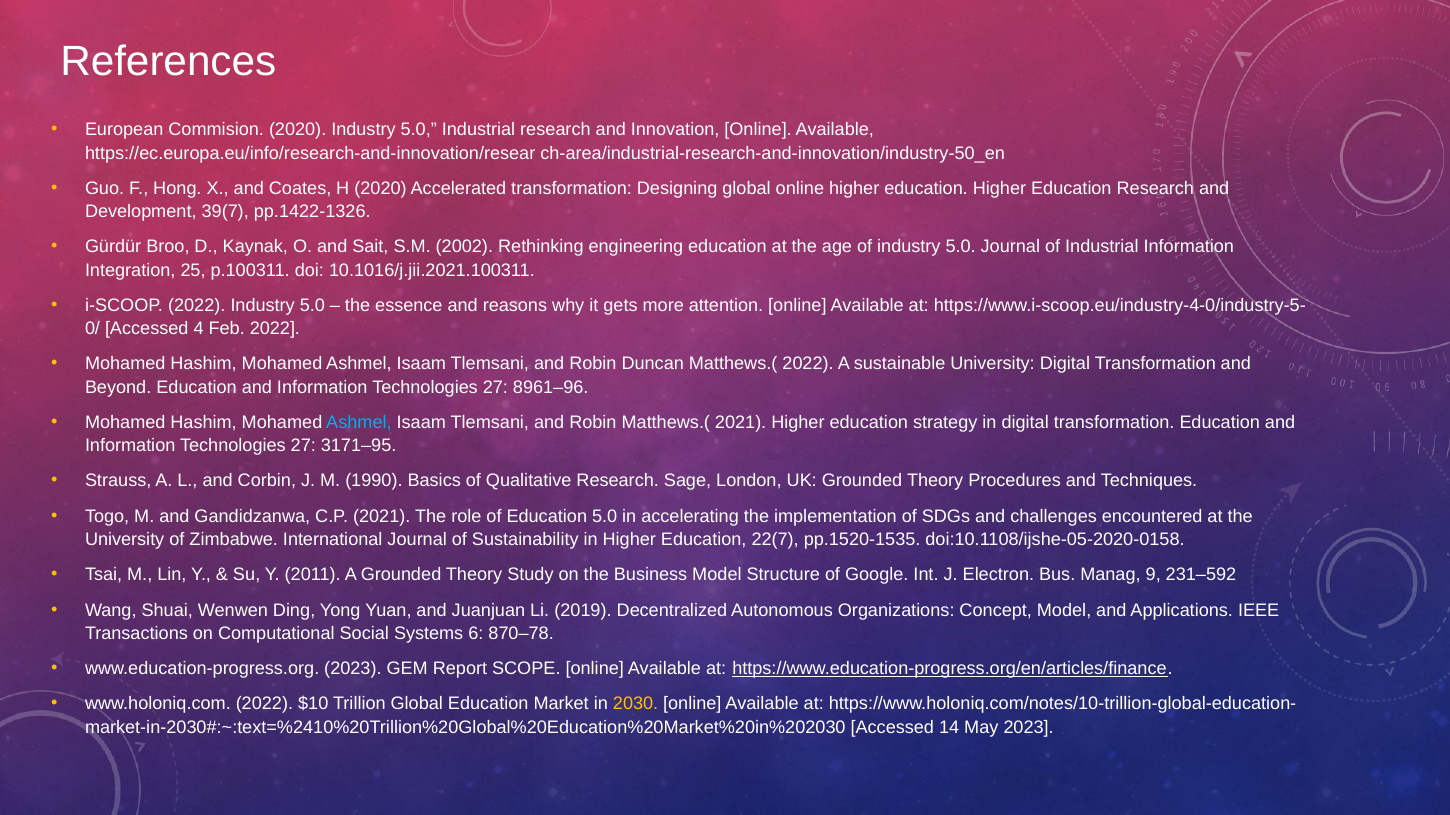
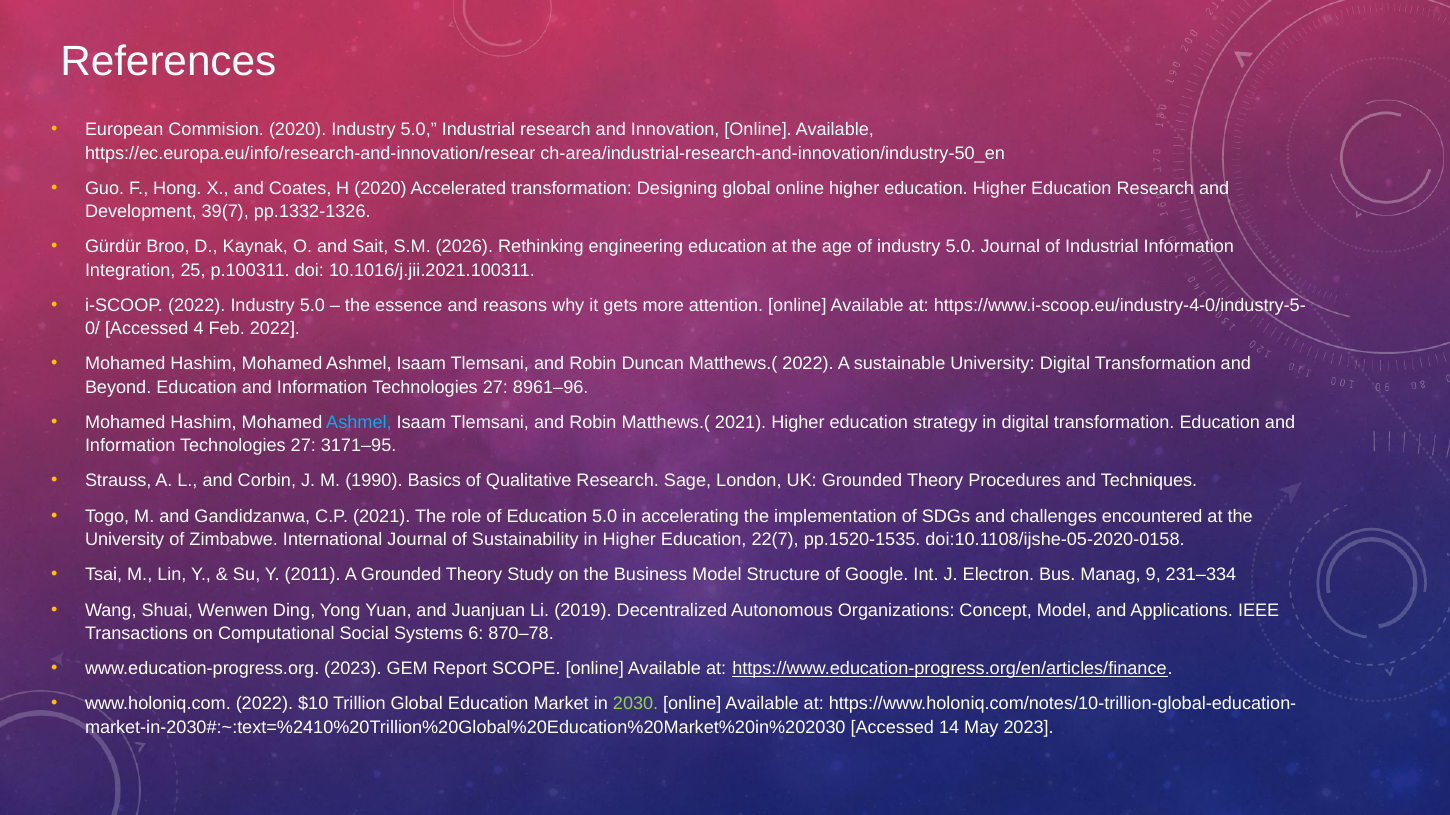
pp.1422-1326: pp.1422-1326 -> pp.1332-1326 (312, 212)
2002: 2002 -> 2026 (464, 247)
231–592: 231–592 -> 231–334 (1201, 575)
2030 colour: yellow -> light green (636, 704)
